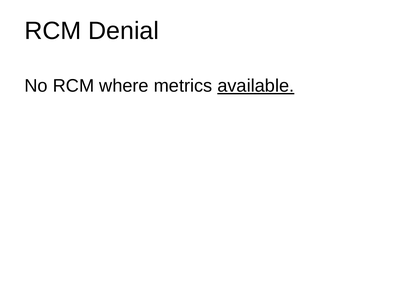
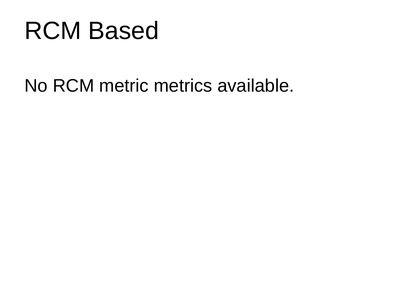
Denial: Denial -> Based (124, 31)
where: where -> metric (124, 86)
available underline: present -> none (256, 86)
